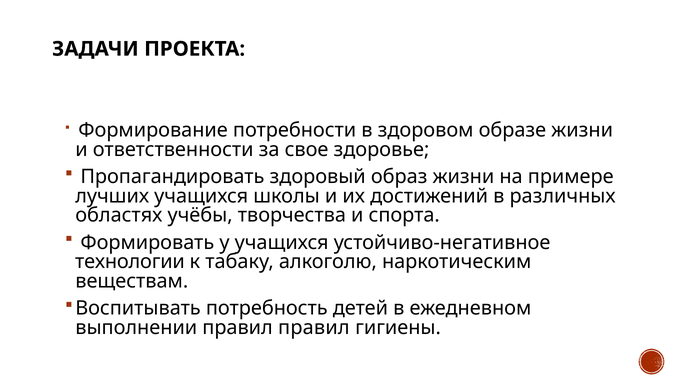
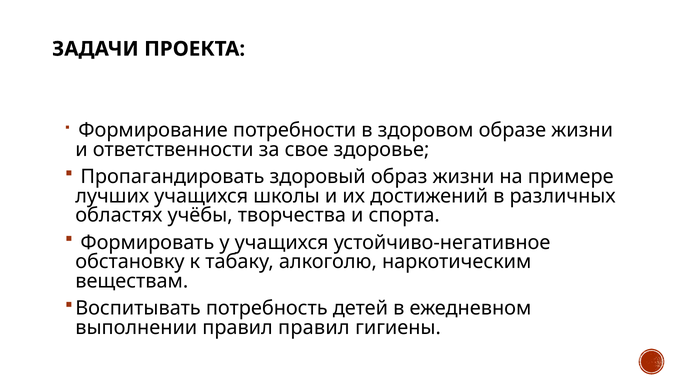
технологии: технологии -> обстановку (130, 262)
